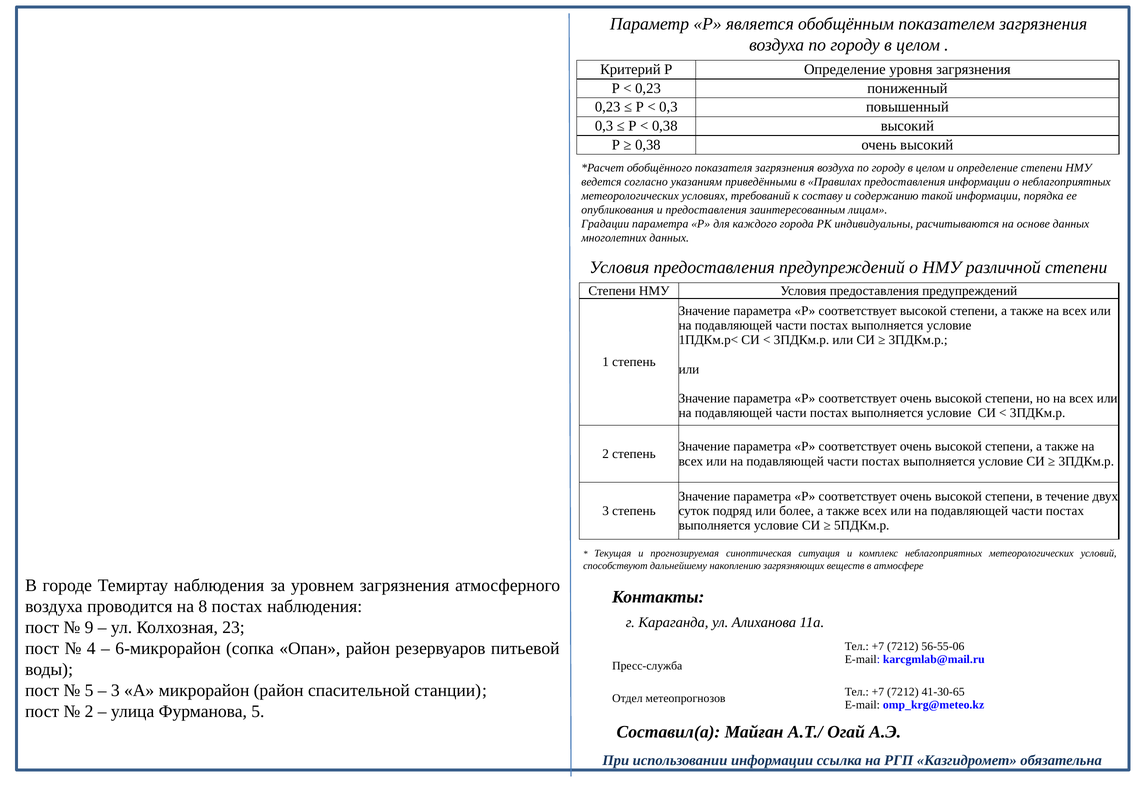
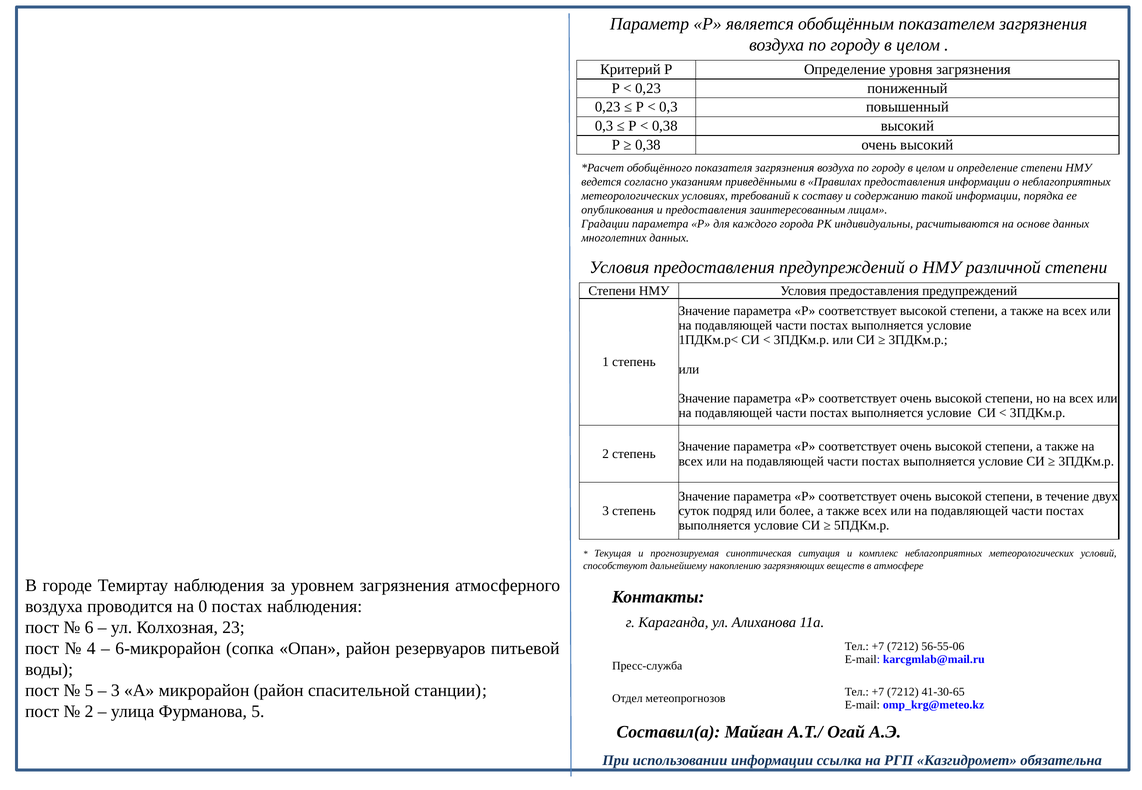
8: 8 -> 0 (203, 607)
9: 9 -> 6 (89, 628)
